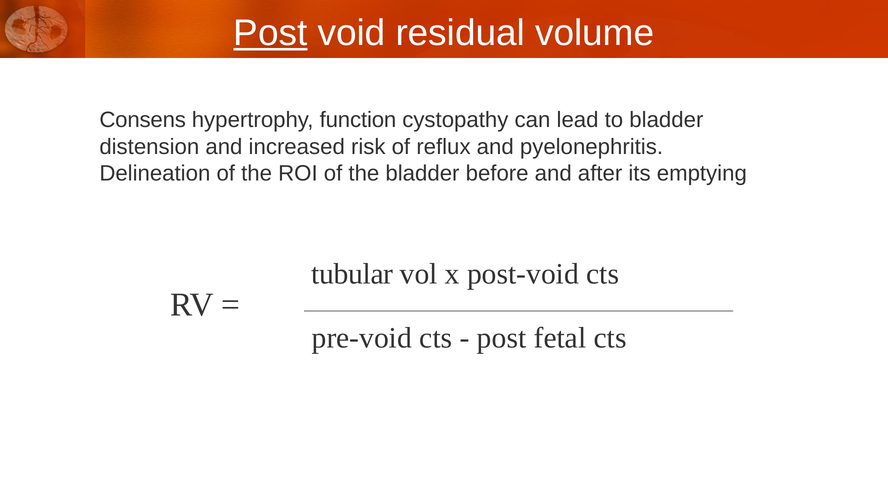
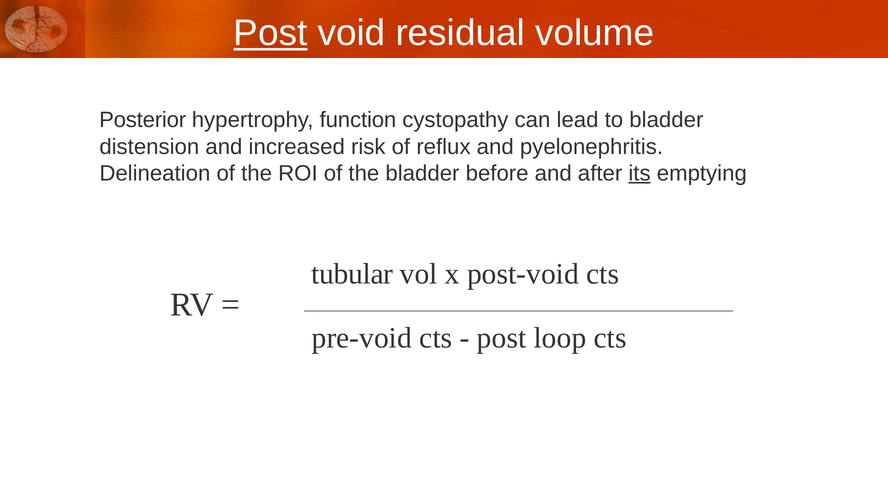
Consens: Consens -> Posterior (143, 120)
its underline: none -> present (640, 174)
fetal: fetal -> loop (560, 338)
